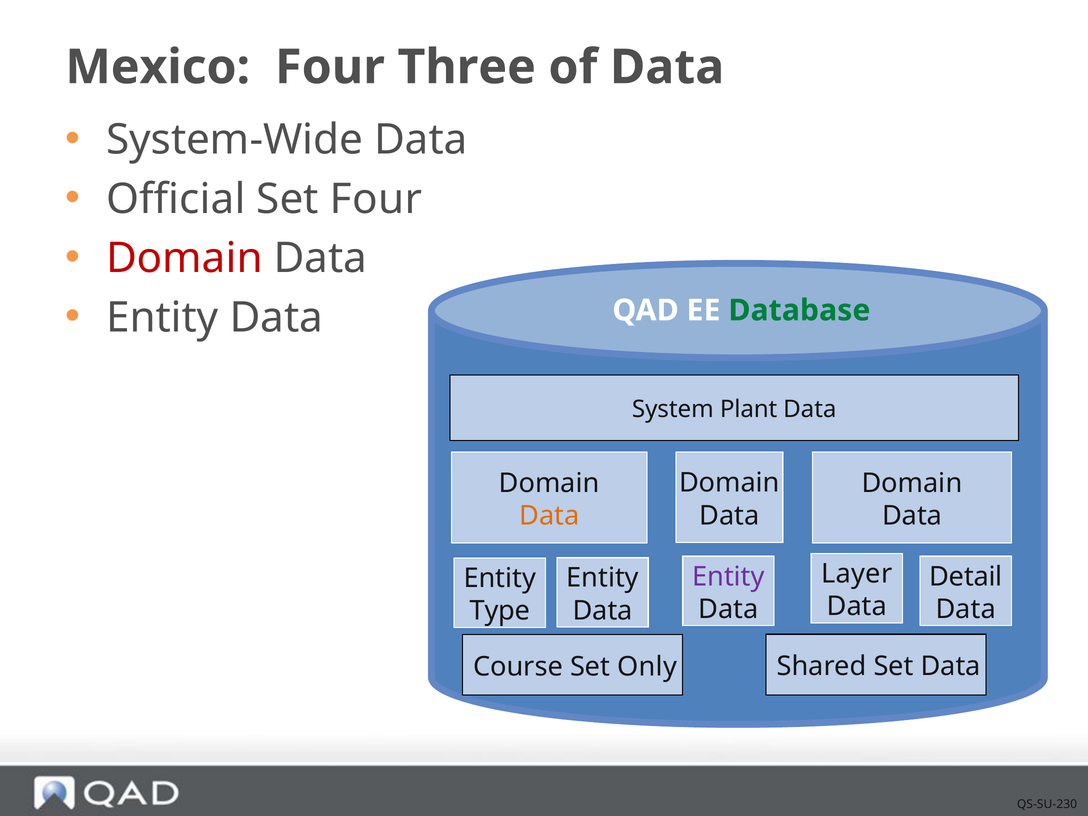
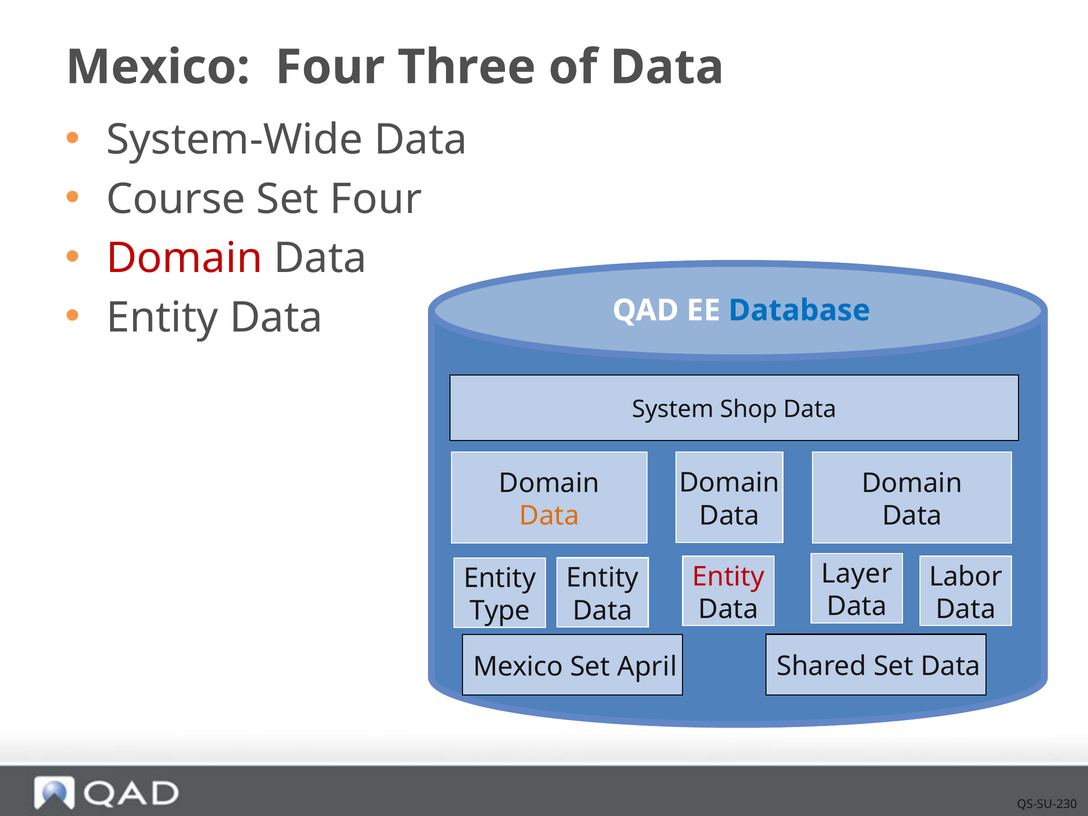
Official: Official -> Course (176, 199)
Database colour: green -> blue (799, 310)
Plant: Plant -> Shop (749, 409)
Entity colour: purple -> red (728, 577)
Detail: Detail -> Labor (966, 577)
Course: Course -> Mexico (518, 667)
Only: Only -> April (647, 667)
